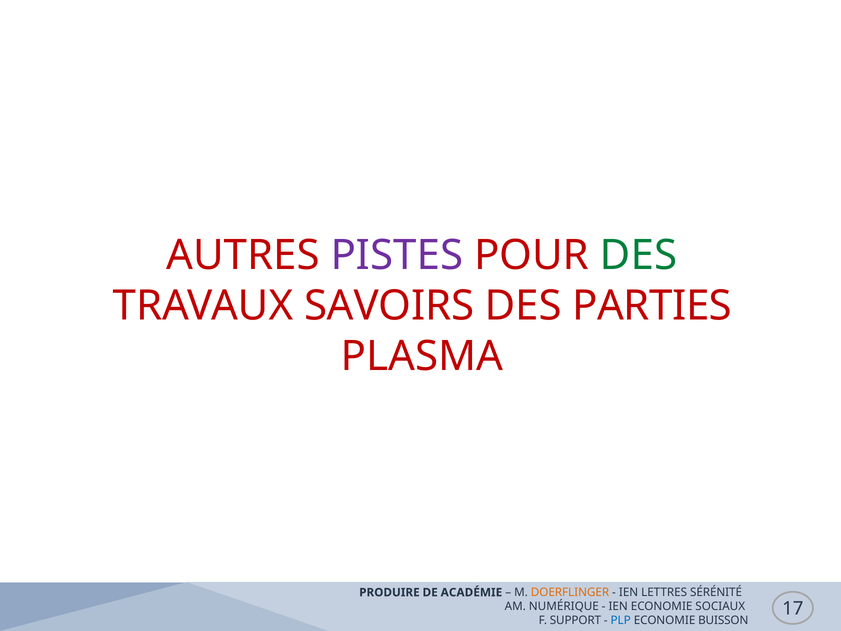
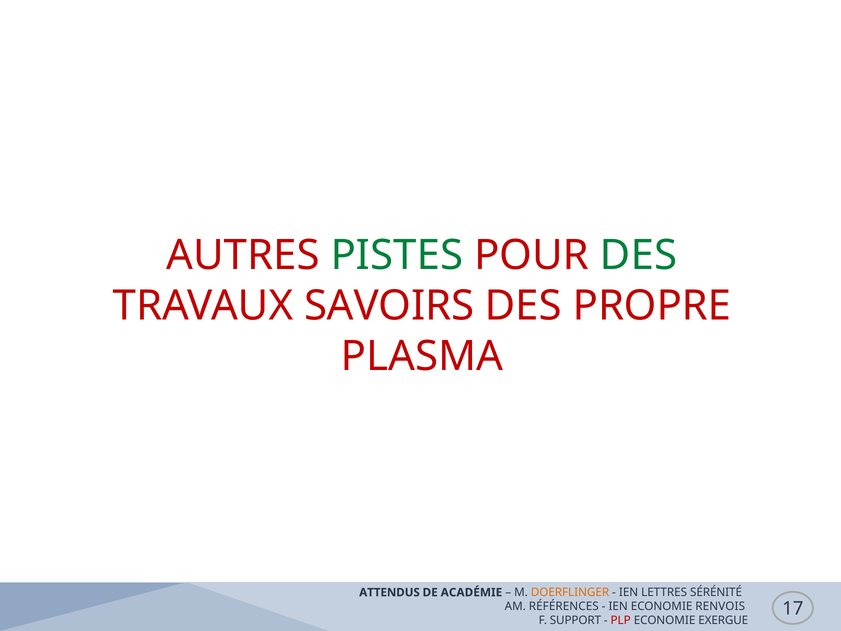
PISTES colour: purple -> green (397, 255)
PARTIES: PARTIES -> PROPRE (652, 306)
PRODUIRE: PRODUIRE -> ATTENDUS (389, 592)
NUMÉRIQUE: NUMÉRIQUE -> RÉFÉRENCES (564, 606)
SOCIAUX: SOCIAUX -> RENVOIS (720, 606)
PLP colour: blue -> red (621, 620)
BUISSON: BUISSON -> EXERGUE (723, 620)
